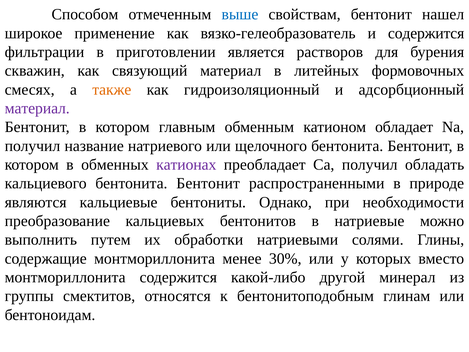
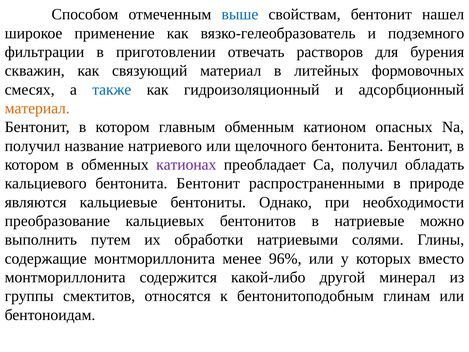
и содержится: содержится -> подземного (426, 33)
является: является -> отвечать (256, 52)
также colour: orange -> blue (112, 90)
материал colour: purple -> orange (37, 108)
обладает: обладает -> опасных (404, 127)
30%: 30% -> 96% (285, 258)
